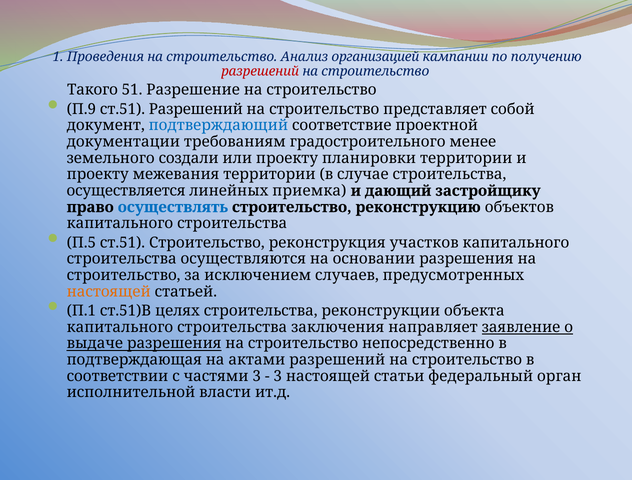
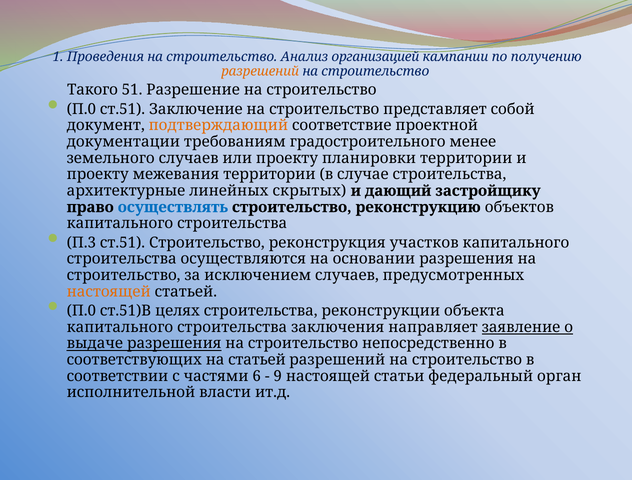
разрешений colour: red -> orange (260, 71)
П.9: П.9 -> П.0 (81, 109)
ст.51 Разрешений: Разрешений -> Заключение (196, 109)
подтверждающий colour: blue -> orange (218, 125)
земельного создали: создали -> случаев (189, 158)
осуществляется: осуществляется -> архитектурные (126, 191)
приемка: приемка -> скрытых (309, 191)
П.5: П.5 -> П.3 (81, 242)
П.1: П.1 -> П.0 (81, 311)
подтверждающая: подтверждающая -> соответствующих (134, 360)
на актами: актами -> статьей (257, 360)
частями 3: 3 -> 6 (257, 376)
3: 3 -> 9 (278, 376)
